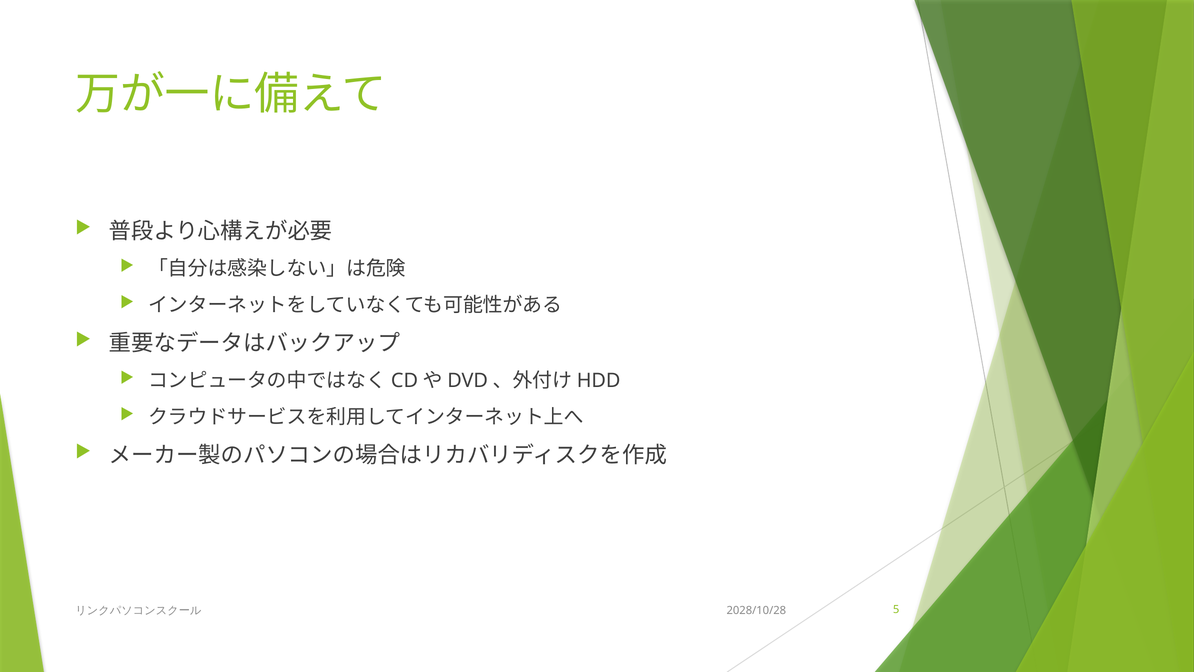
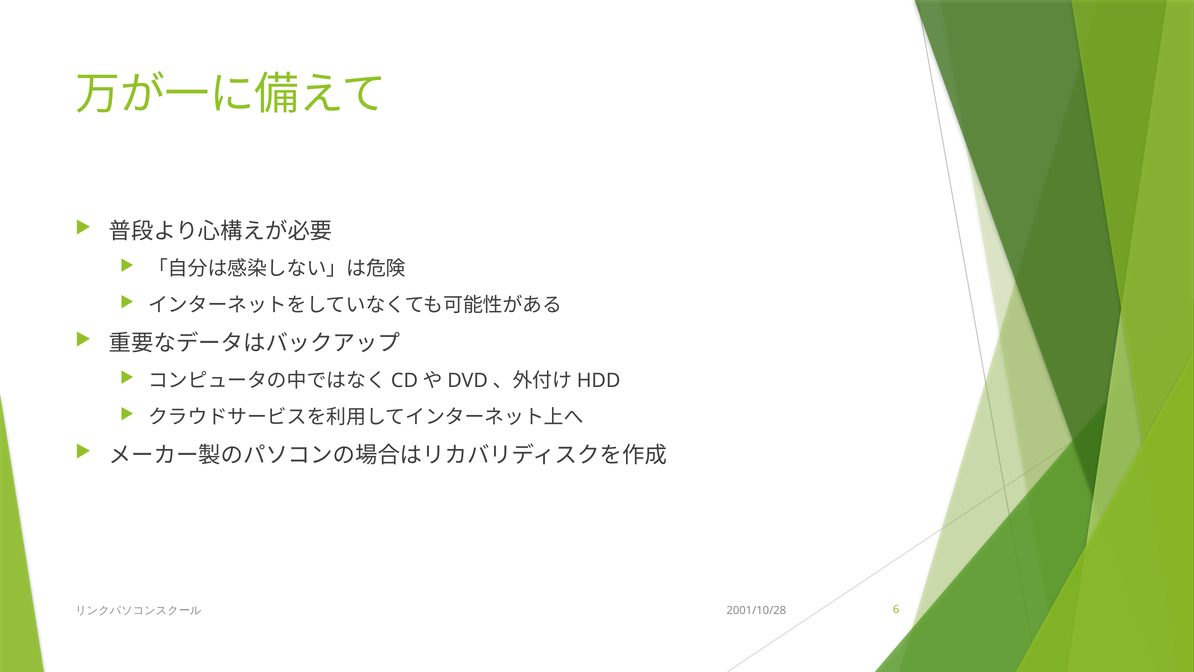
5: 5 -> 6 (896, 609)
2028/10/28: 2028/10/28 -> 2001/10/28 (756, 610)
